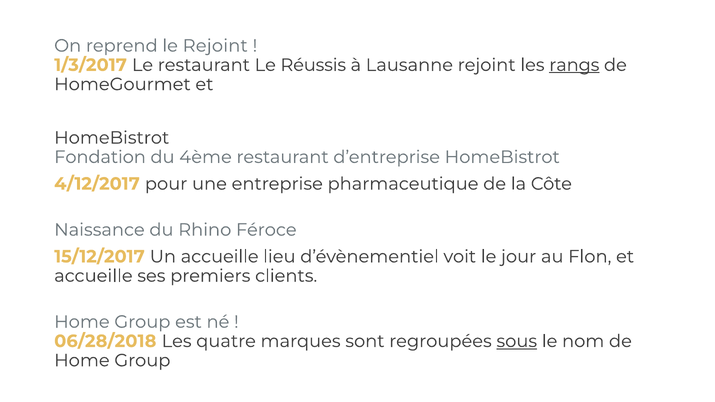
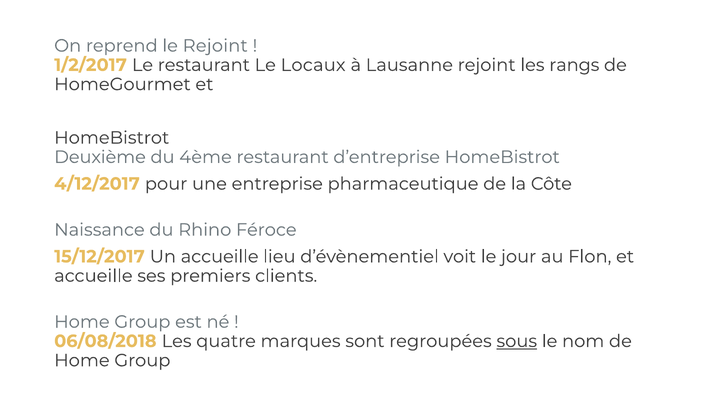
1/3/2017: 1/3/2017 -> 1/2/2017 (91, 65)
Réussis: Réussis -> Locaux (313, 65)
rangs underline: present -> none (574, 65)
Fondation: Fondation -> Deuxième (100, 157)
06/28/2018: 06/28/2018 -> 06/08/2018 (105, 341)
